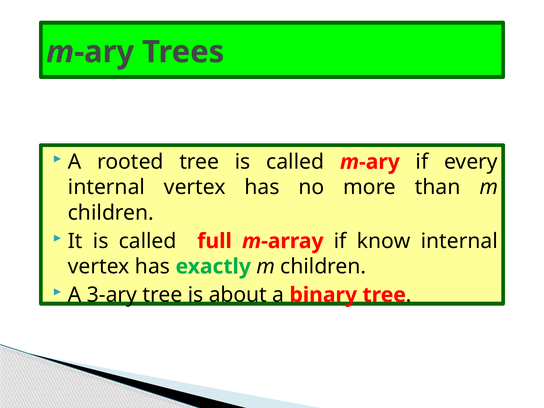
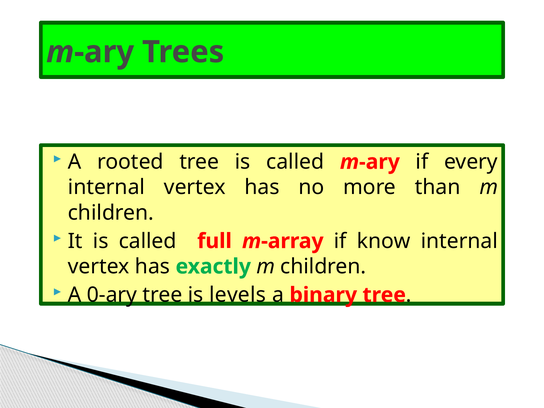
3-ary: 3-ary -> 0-ary (112, 295)
about: about -> levels (238, 295)
